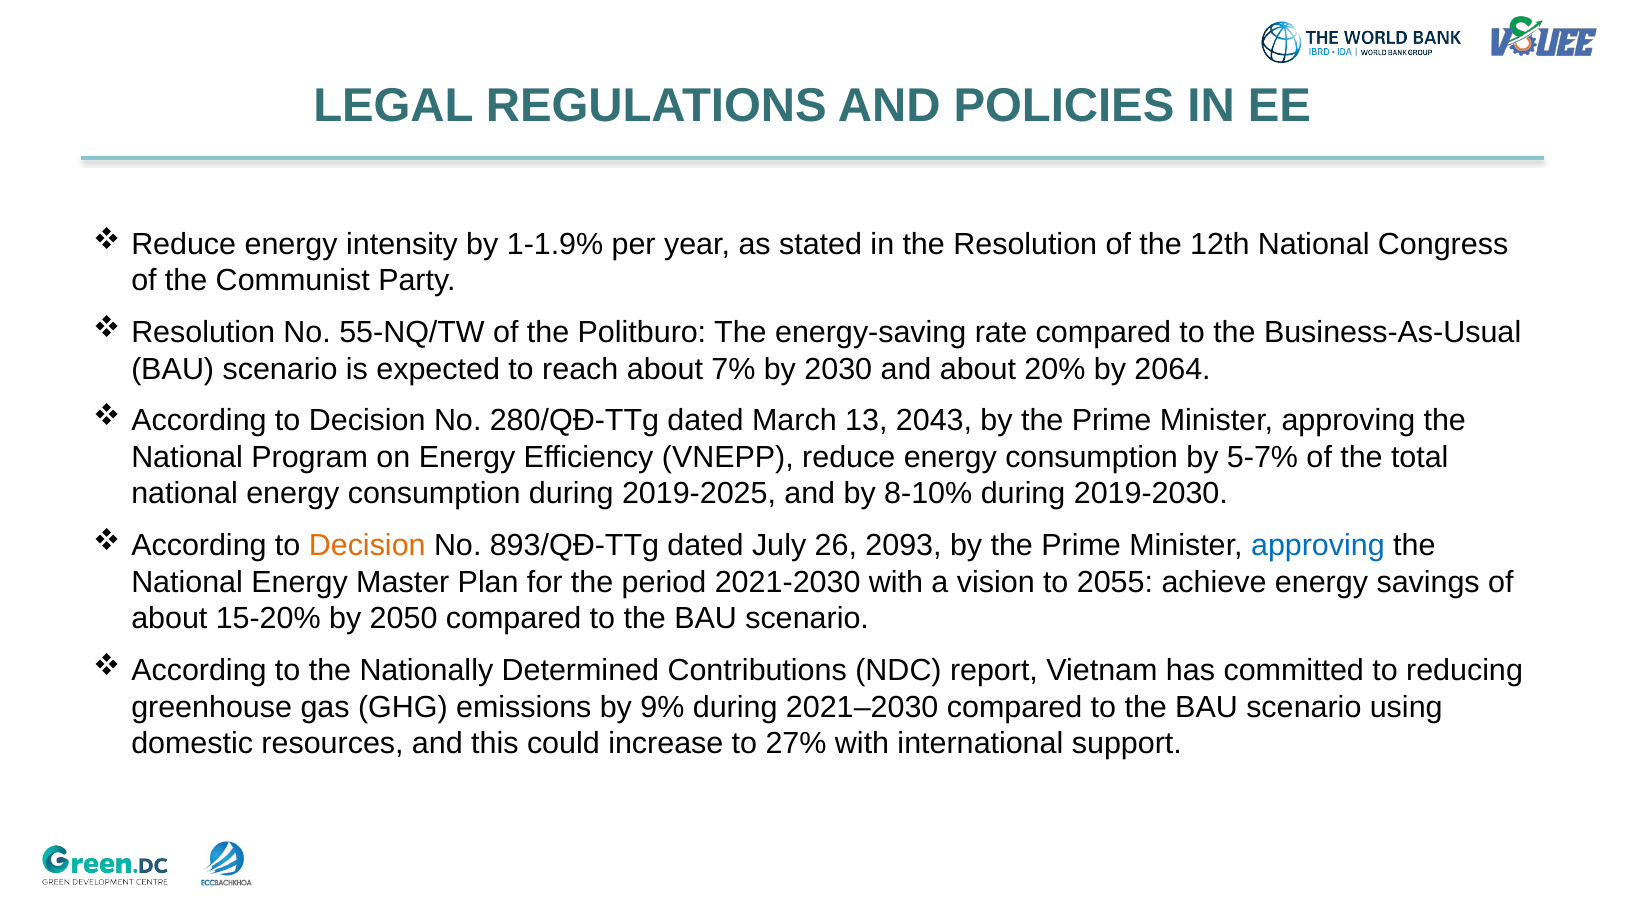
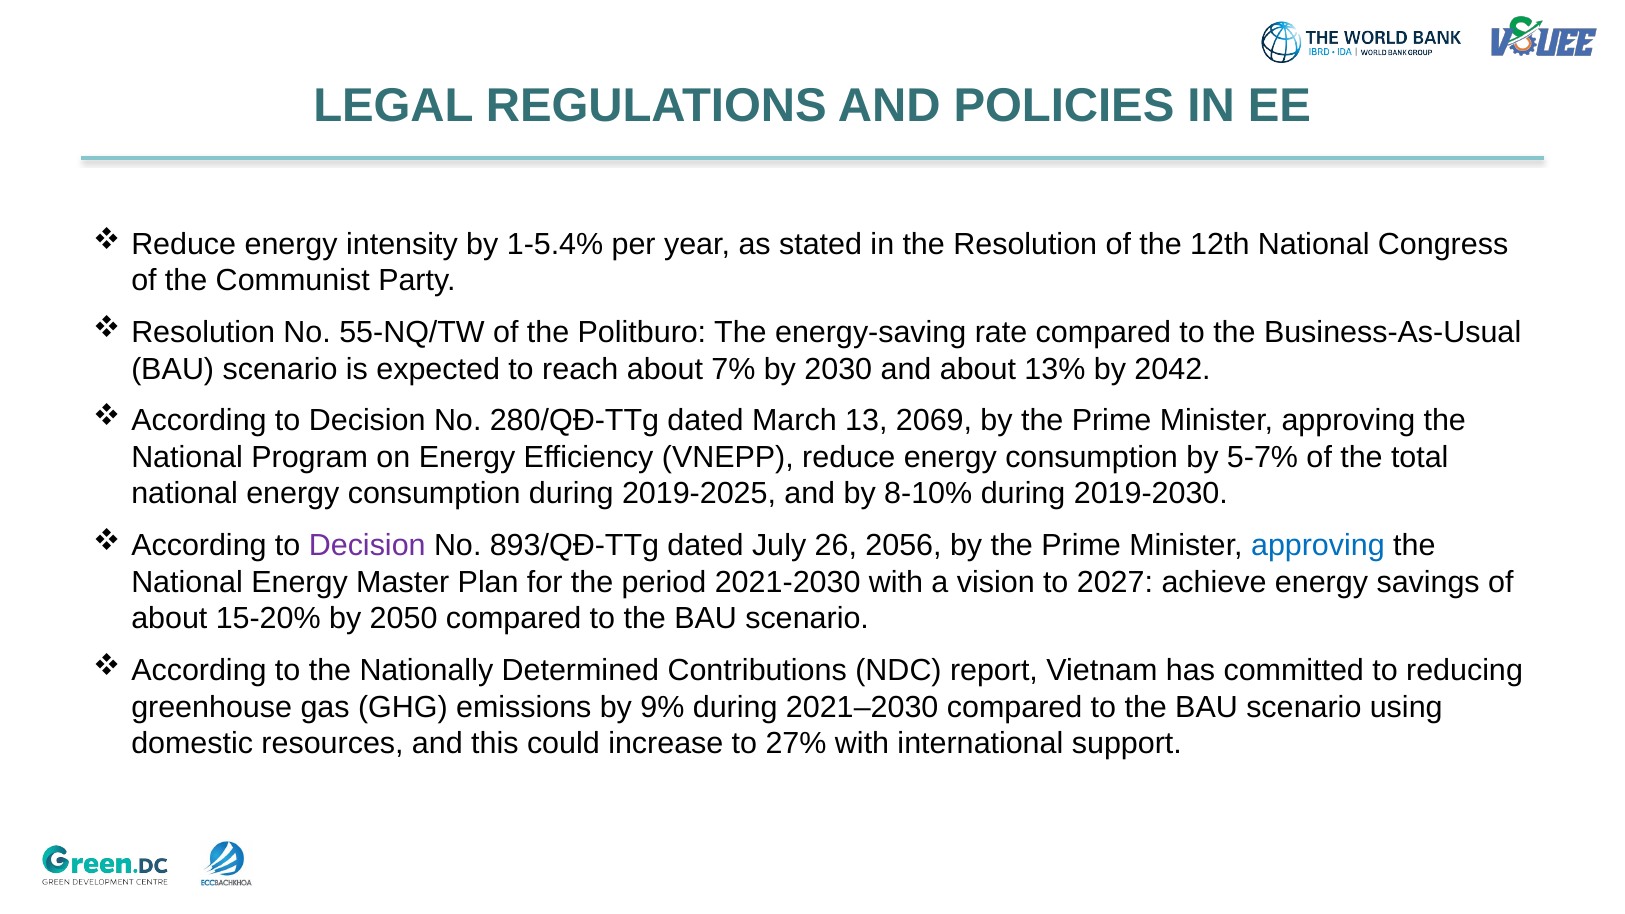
1-1.9%: 1-1.9% -> 1-5.4% (555, 244)
20%: 20% -> 13% (1055, 369)
2064: 2064 -> 2042 (1173, 369)
2043: 2043 -> 2069 (934, 421)
Decision colour: orange -> purple (367, 546)
2093: 2093 -> 2056 (904, 546)
2055: 2055 -> 2027 (1115, 582)
